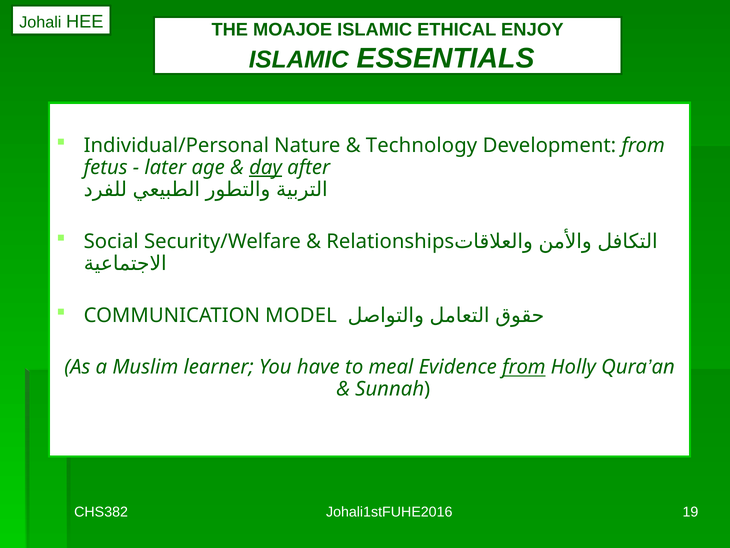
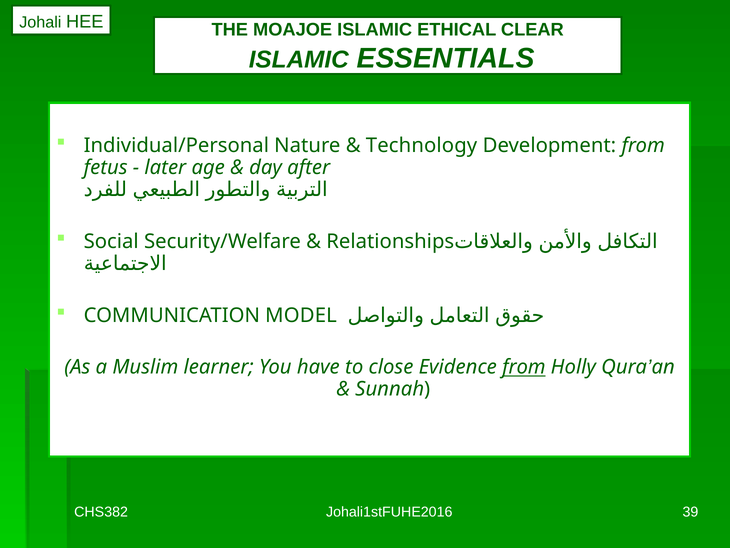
ENJOY: ENJOY -> CLEAR (532, 30)
day underline: present -> none (266, 167)
meal: meal -> close (391, 367)
19: 19 -> 39 (690, 512)
